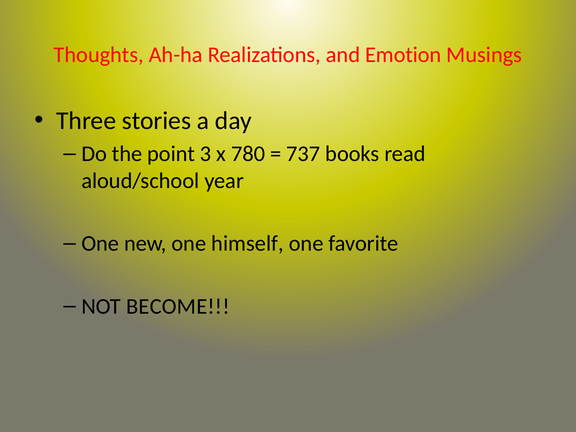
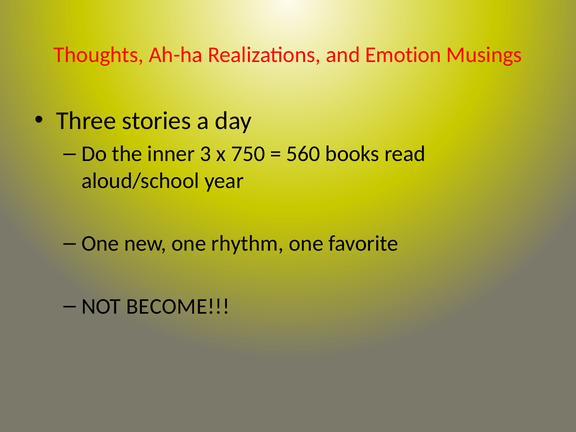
point: point -> inner (171, 154)
780: 780 -> 750 (248, 154)
737: 737 -> 560 (303, 154)
himself: himself -> rhythm (247, 244)
